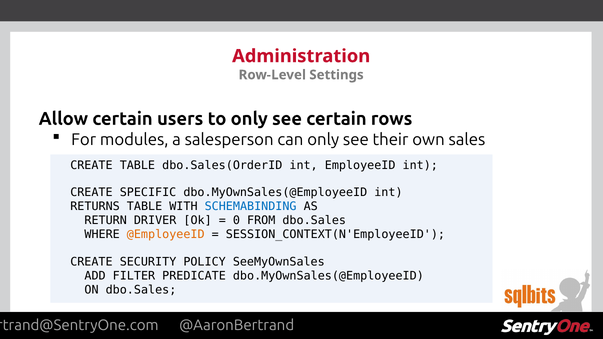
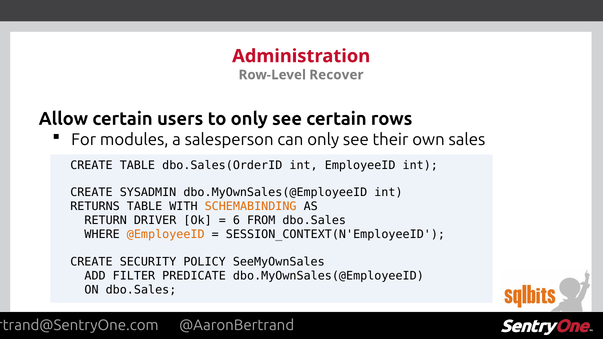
Settings: Settings -> Recover (336, 75)
SPECIFIC: SPECIFIC -> SYSADMIN (148, 192)
SCHEMABINDING colour: blue -> orange (251, 207)
0: 0 -> 6 (236, 221)
